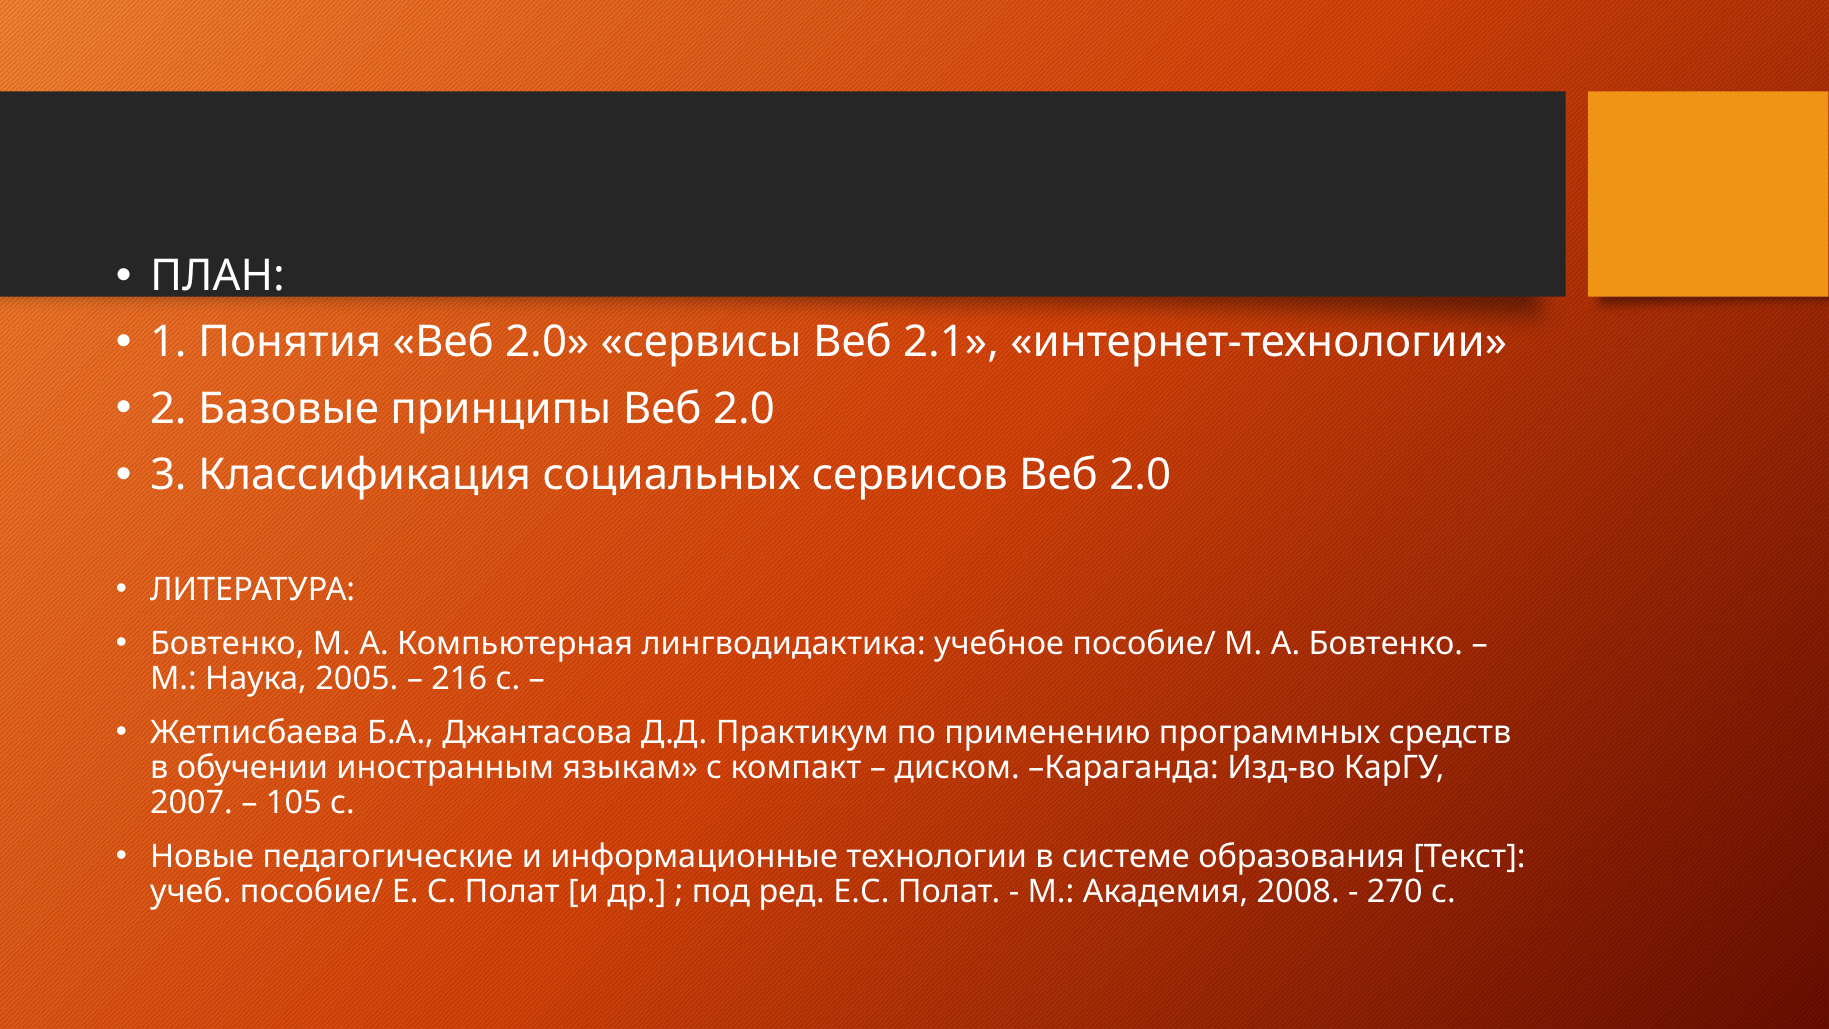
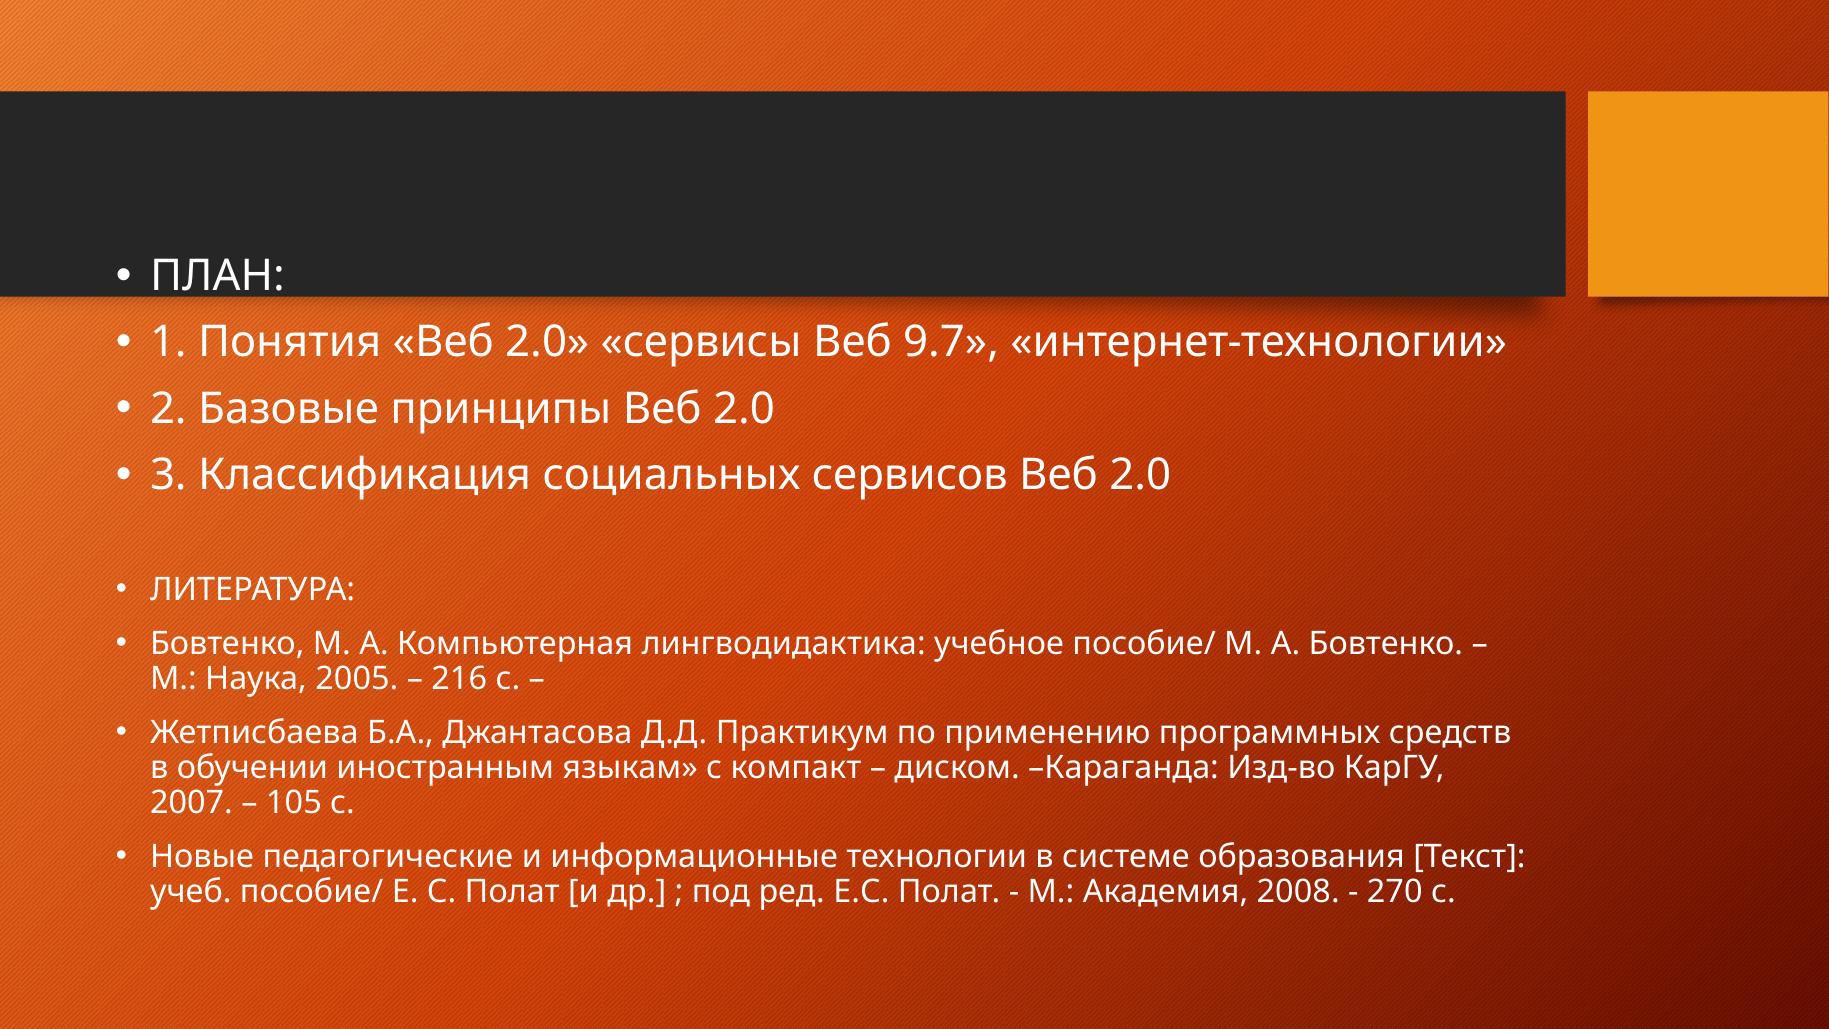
2.1: 2.1 -> 9.7 (951, 342)
